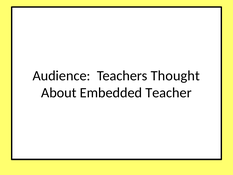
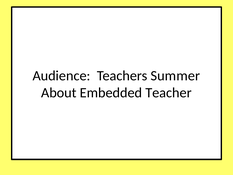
Thought: Thought -> Summer (175, 76)
